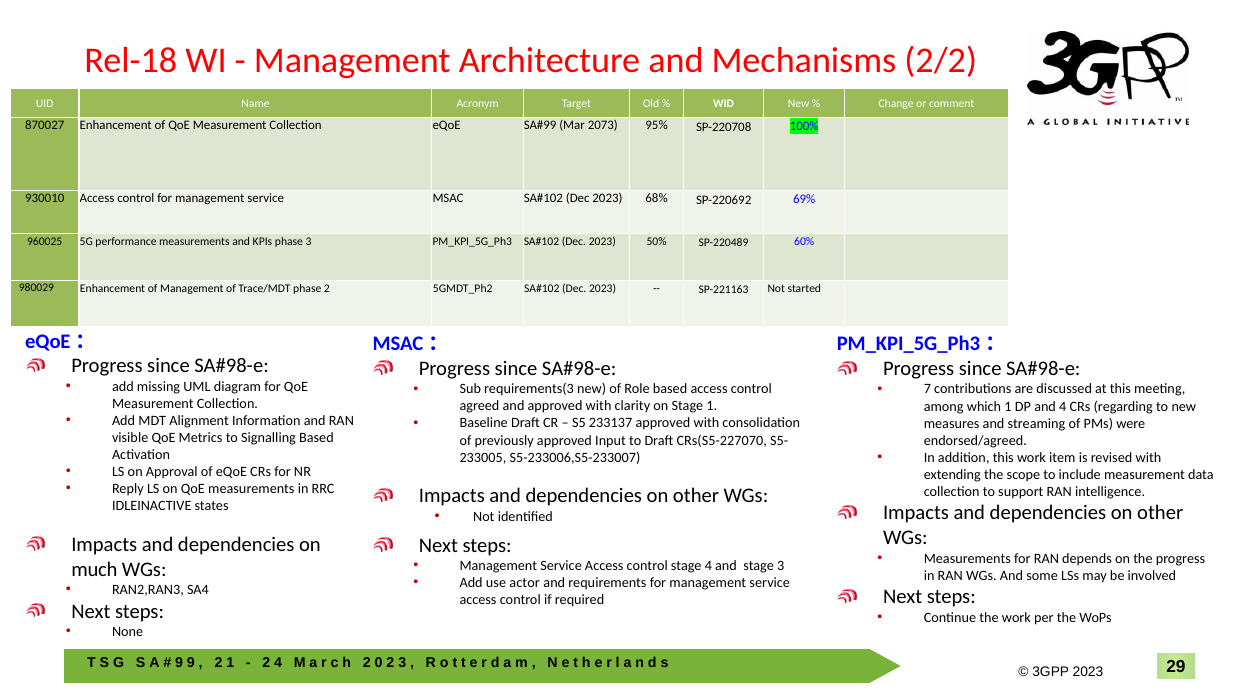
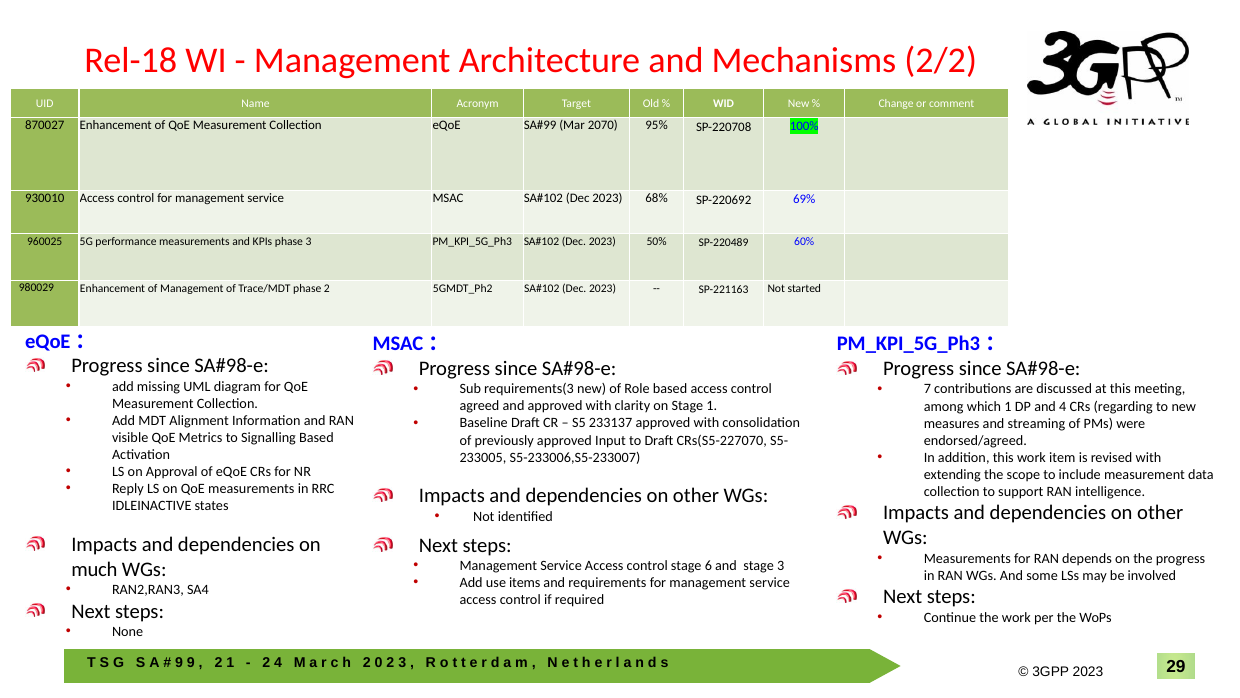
2073: 2073 -> 2070 (603, 126)
stage 4: 4 -> 6 (708, 566)
actor: actor -> items (525, 583)
